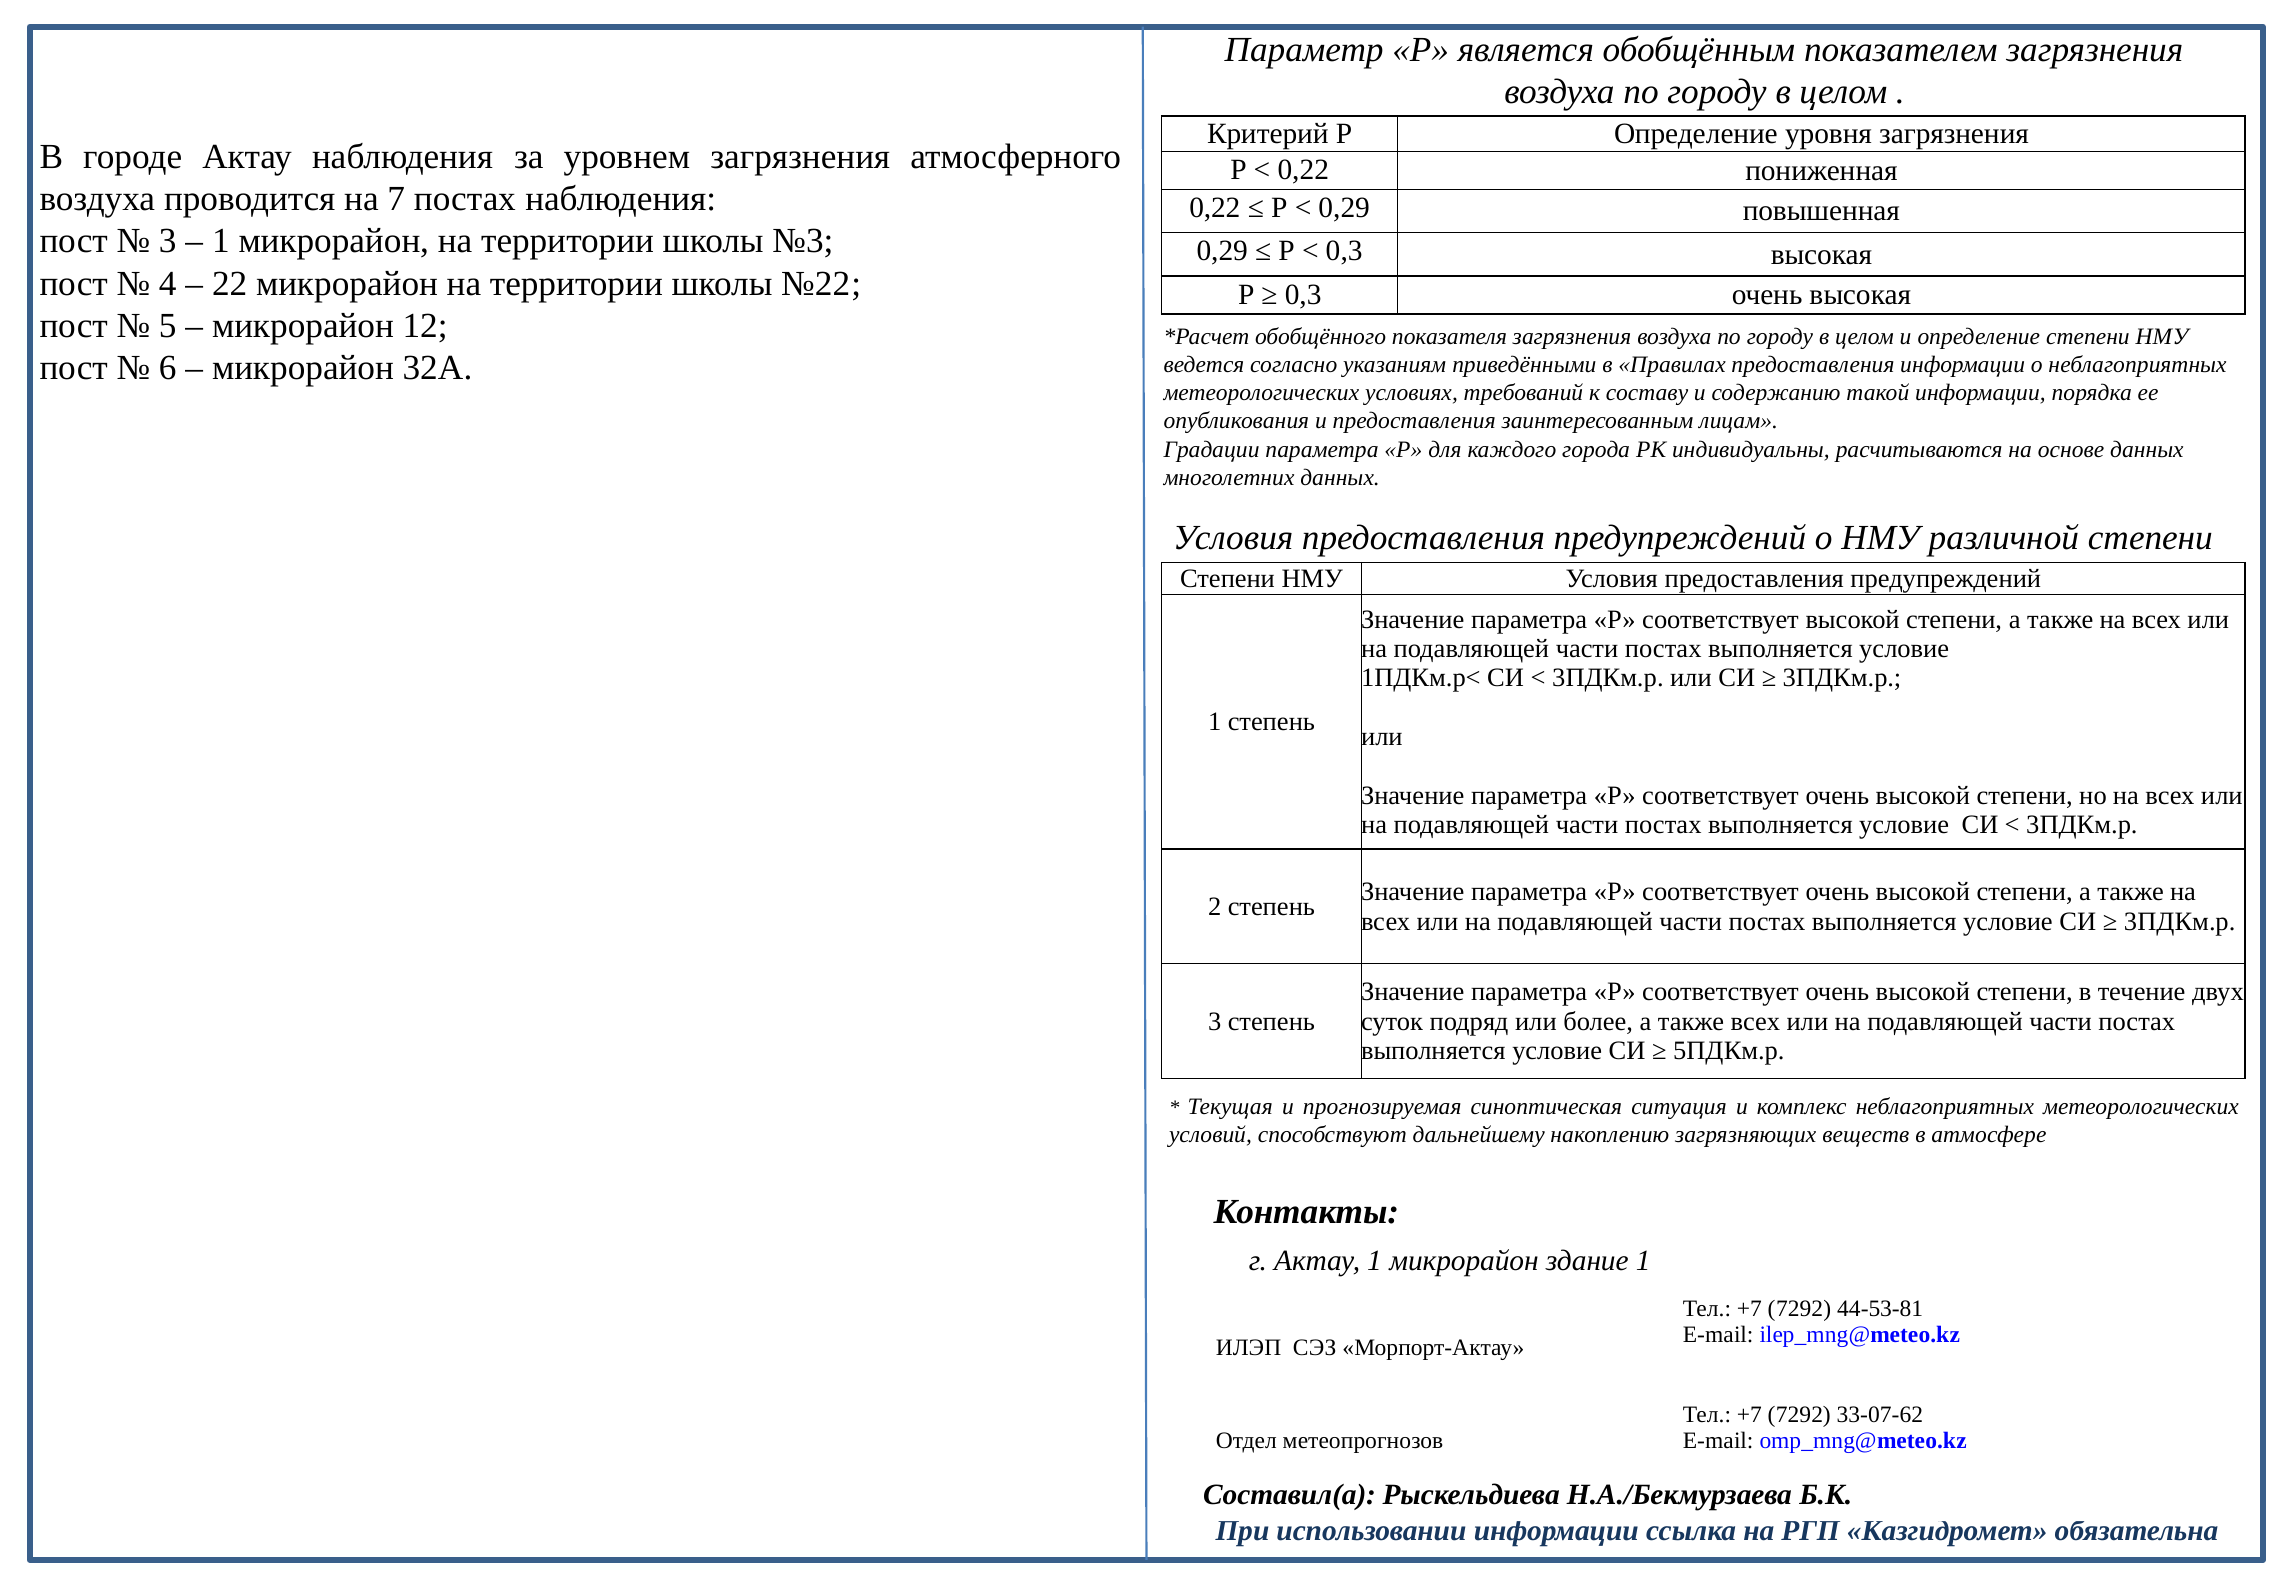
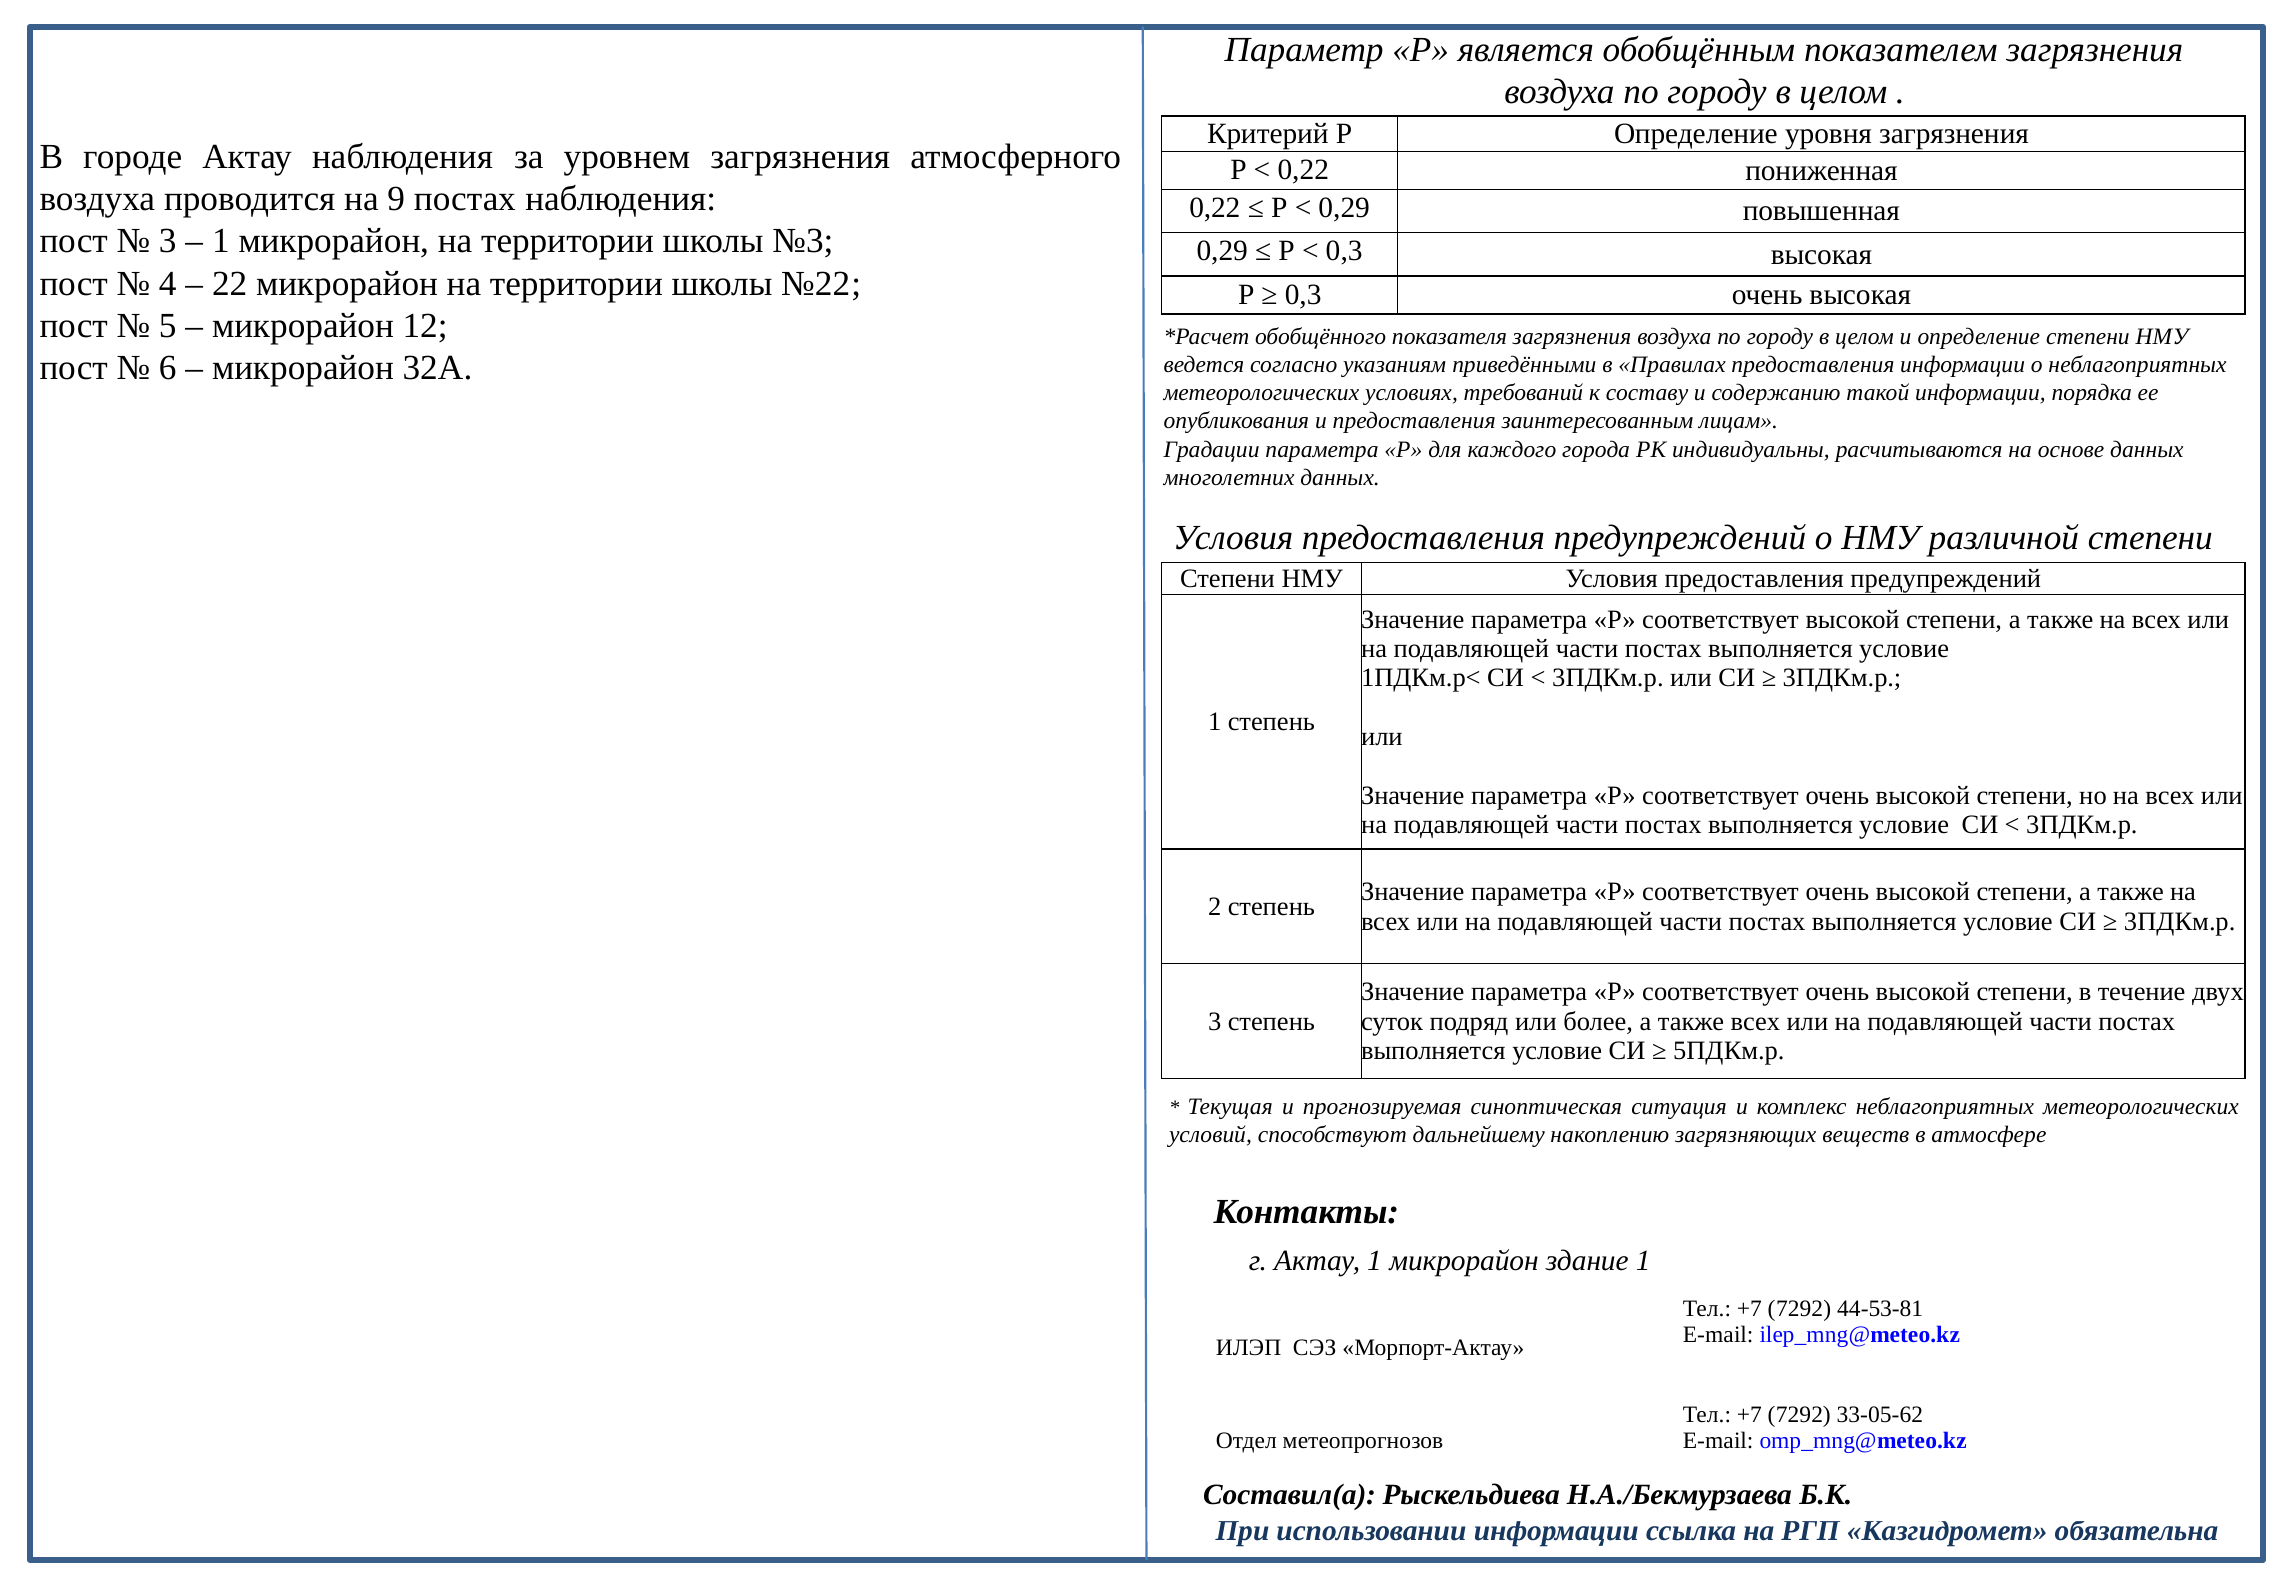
7: 7 -> 9 (396, 199)
33-07-62: 33-07-62 -> 33-05-62 (1880, 1415)
